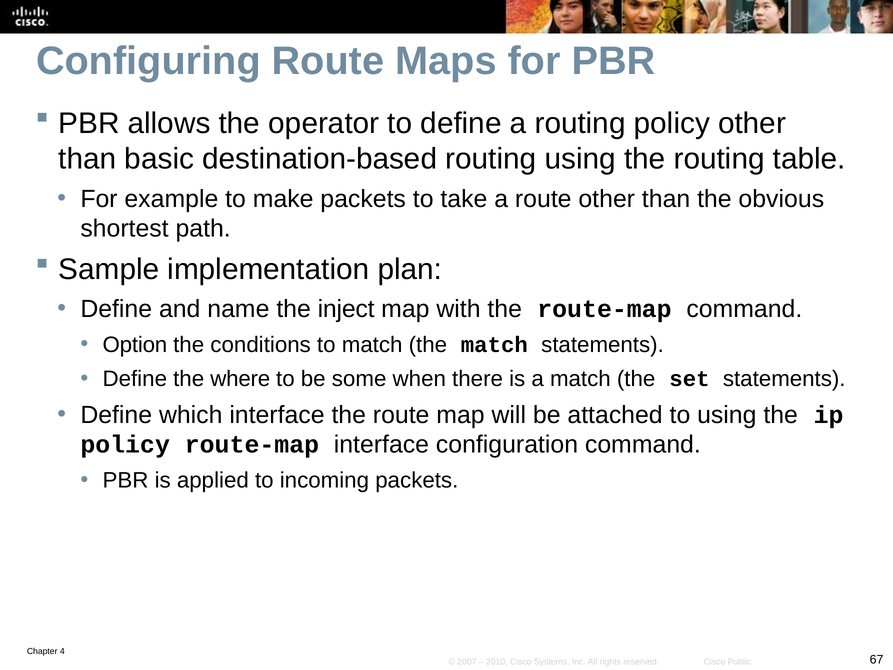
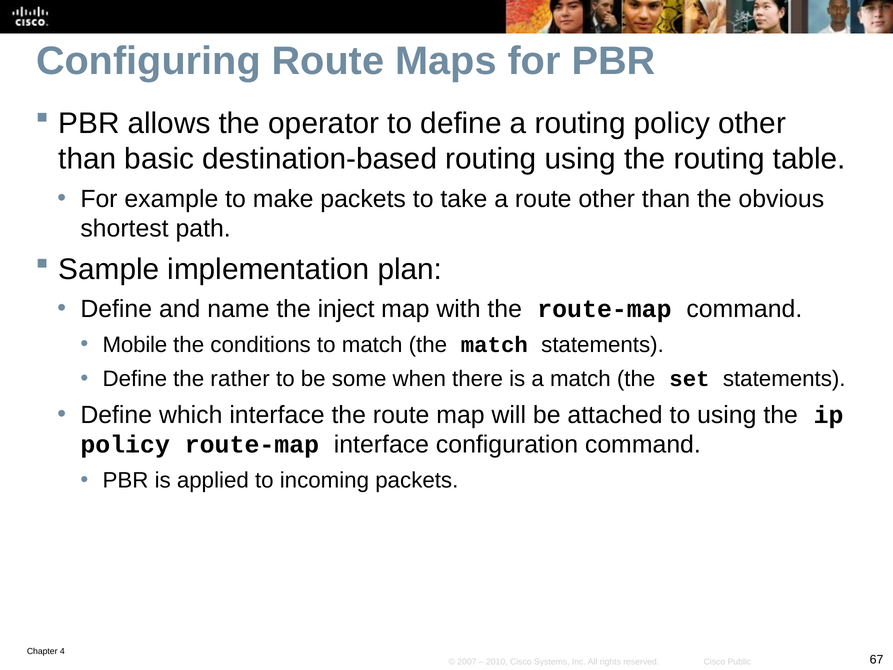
Option: Option -> Mobile (135, 345)
where: where -> rather (240, 379)
